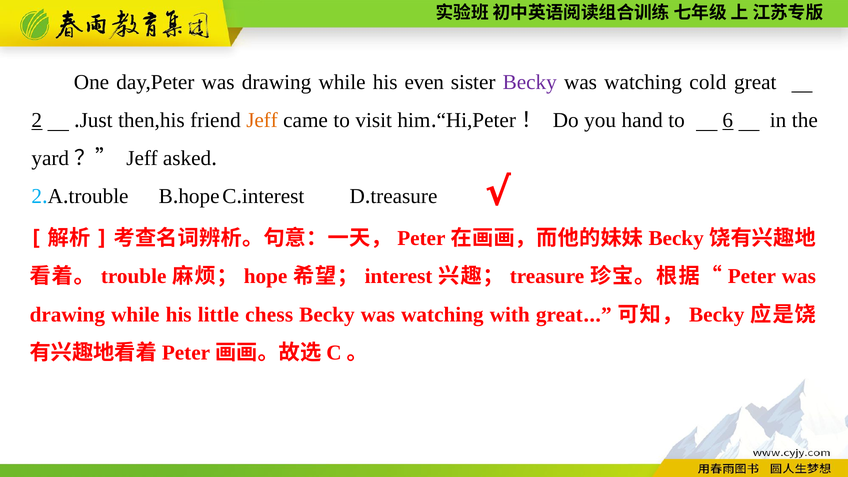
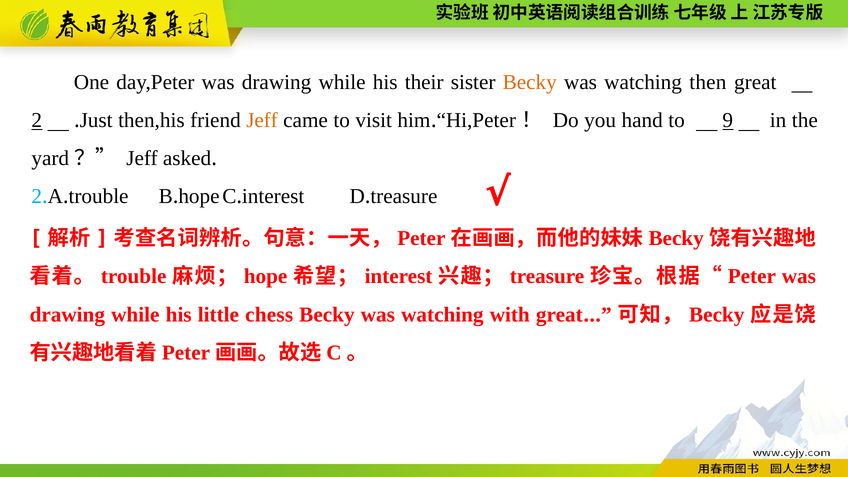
even: even -> their (424, 82)
Becky colour: purple -> orange (530, 82)
cold: cold -> then (708, 82)
6: 6 -> 9 (728, 120)
